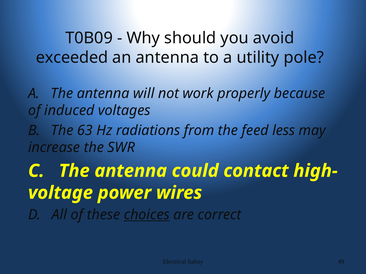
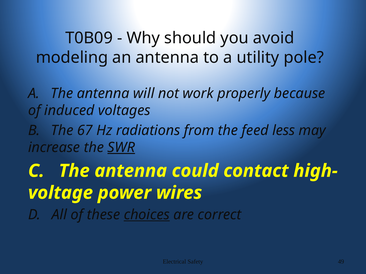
exceeded: exceeded -> modeling (72, 58)
63: 63 -> 67 (85, 131)
SWR underline: none -> present (121, 148)
